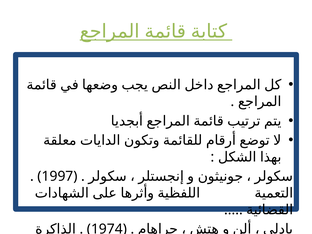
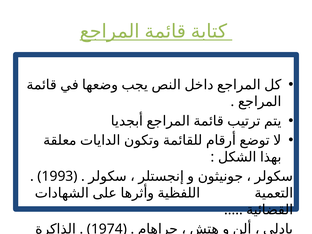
1997: 1997 -> 1993 (58, 176)
